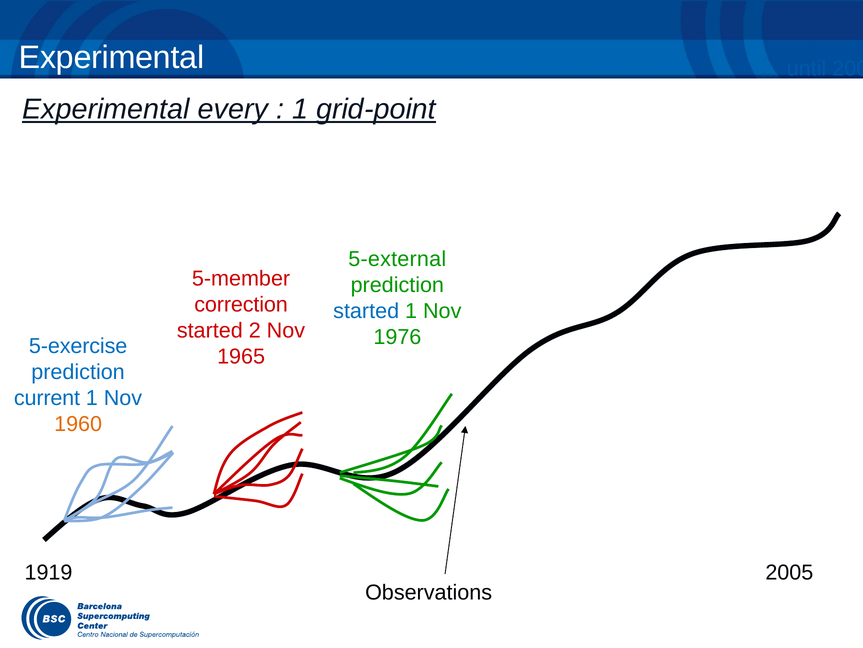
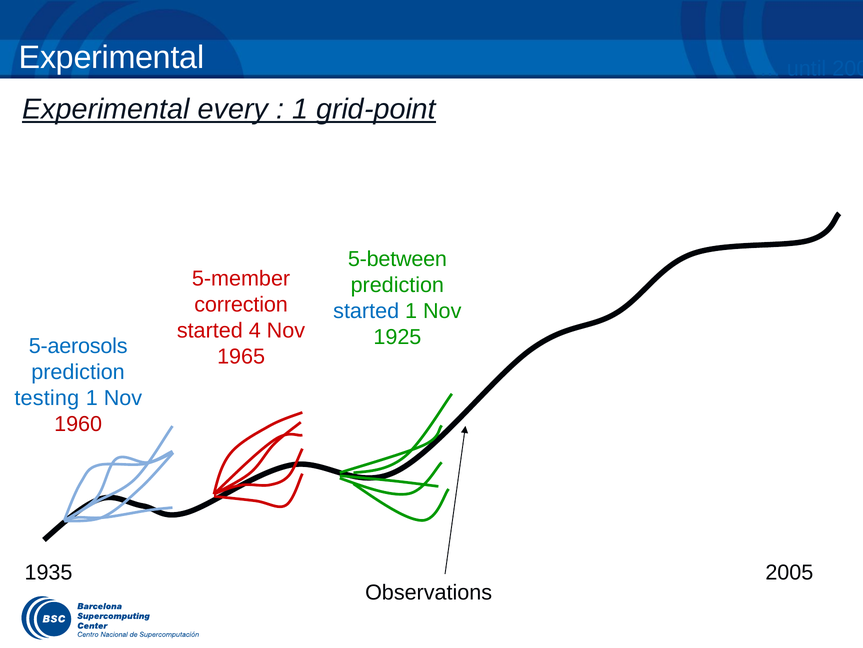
5-external: 5-external -> 5-between (397, 259)
2: 2 -> 4 (255, 330)
1976: 1976 -> 1925 (397, 337)
5-exercise: 5-exercise -> 5-aerosols (78, 346)
current: current -> testing (47, 398)
1960 colour: orange -> red (78, 424)
1919: 1919 -> 1935 (48, 572)
